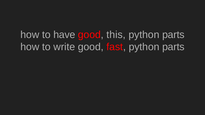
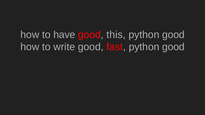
parts: parts -> good (173, 35)
fast python parts: parts -> good (173, 47)
